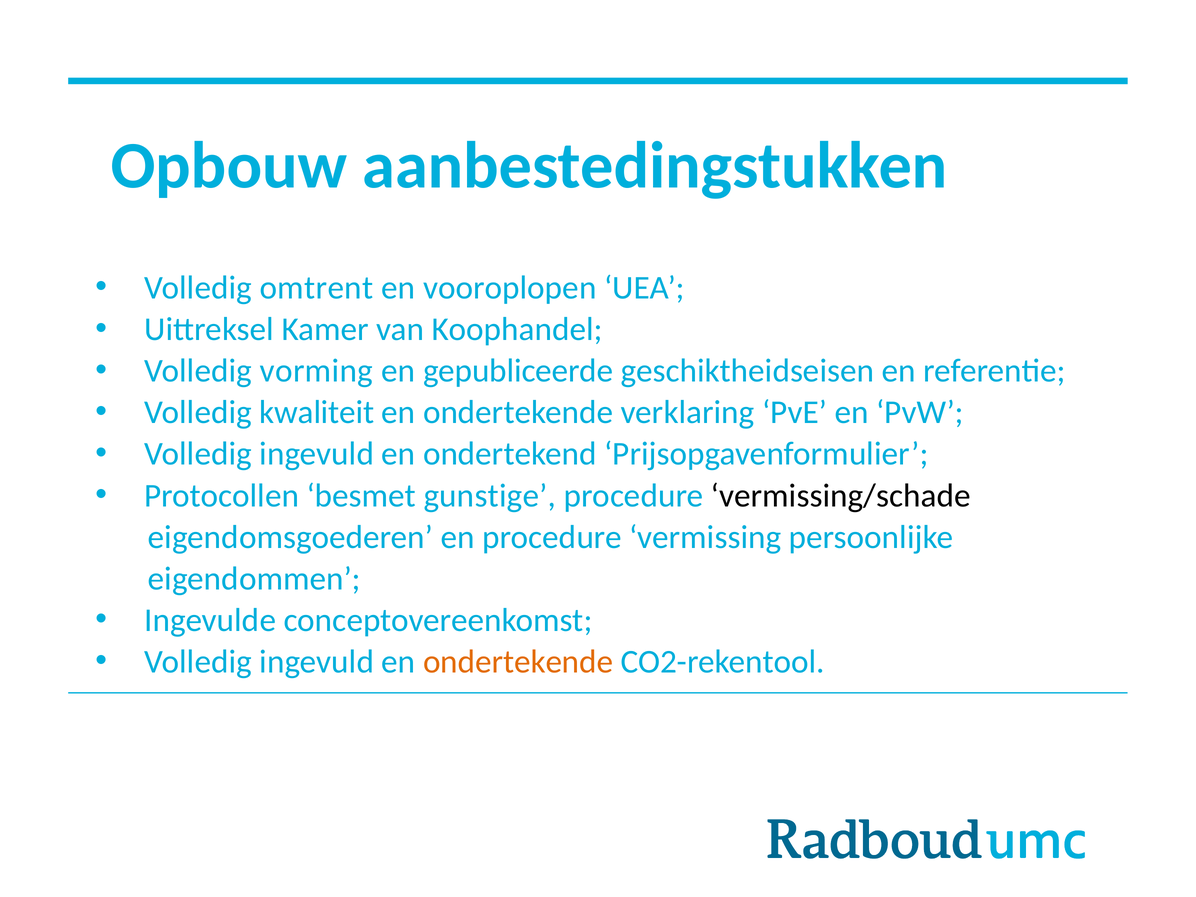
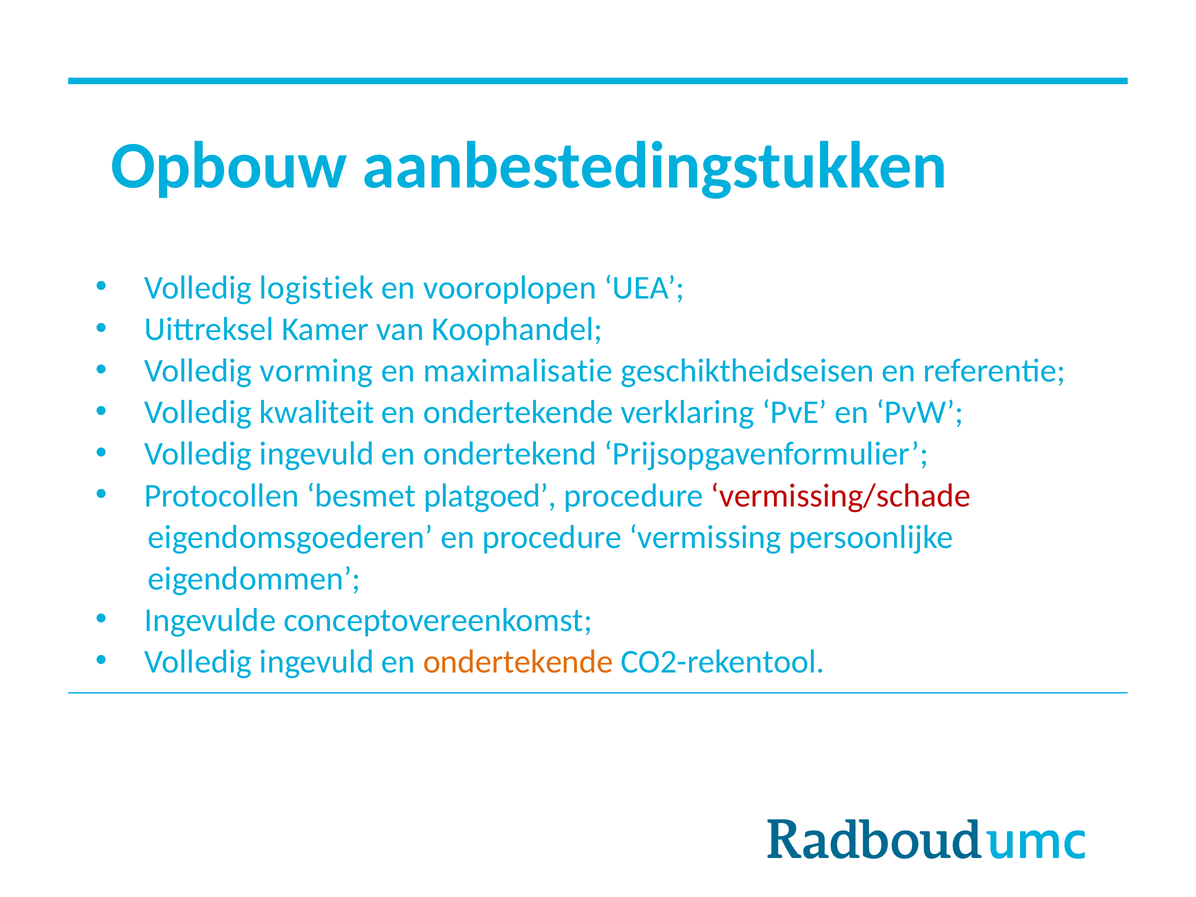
omtrent: omtrent -> logistiek (316, 288)
gepubliceerde: gepubliceerde -> maximalisatie (518, 371)
gunstige: gunstige -> platgoed (490, 496)
vermissing/schade colour: black -> red (841, 496)
